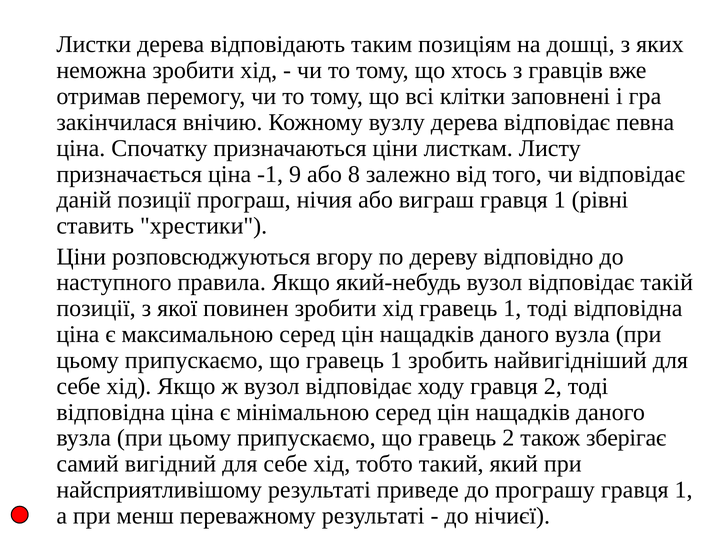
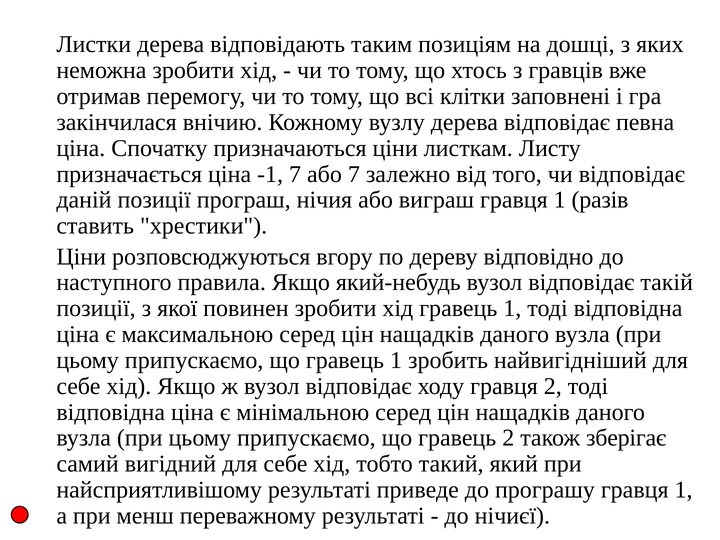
-1 9: 9 -> 7 (295, 174)
або 8: 8 -> 7 (354, 174)
рівні: рівні -> разів (600, 200)
